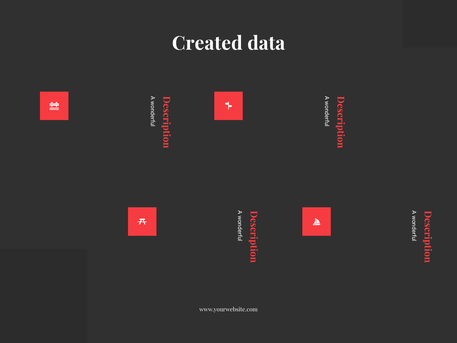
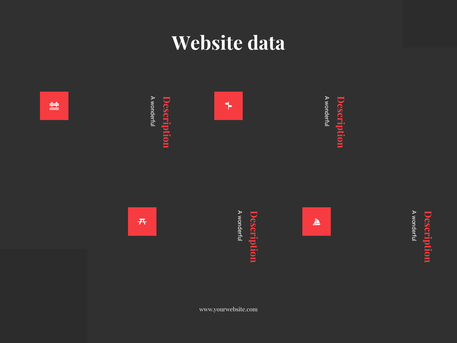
Created: Created -> Website (207, 43)
